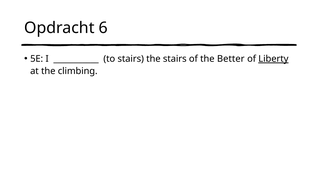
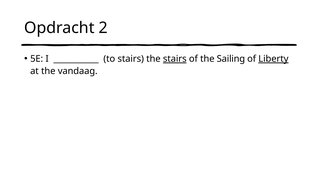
6: 6 -> 2 (103, 28)
stairs underline: none -> present (175, 59)
Better: Better -> Sailing (231, 59)
climbing: climbing -> vandaag (78, 71)
